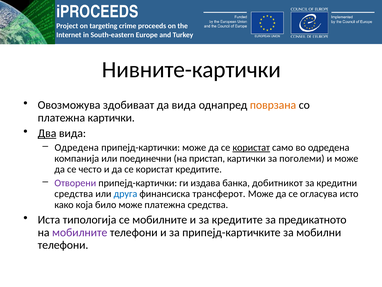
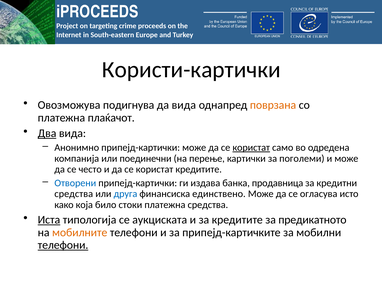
Нивните-картички: Нивните-картички -> Користи-картички (191, 69)
здобиваат: здобиваат -> подигнува (129, 105)
платежна картички: картички -> плаќачот (111, 117)
Одредена: Одредена -> Анонимно (77, 147)
пристап: пристап -> перење (207, 158)
Отворени colour: purple -> blue (75, 183)
добитникот: добитникот -> продавница (278, 183)
трансферот: трансферот -> единствено (219, 194)
било може: може -> стоки (130, 204)
Иста underline: none -> present (49, 219)
се мобилните: мобилните -> аукциската (160, 219)
мобилните colour: purple -> orange (80, 232)
телефони underline: none -> present (63, 245)
